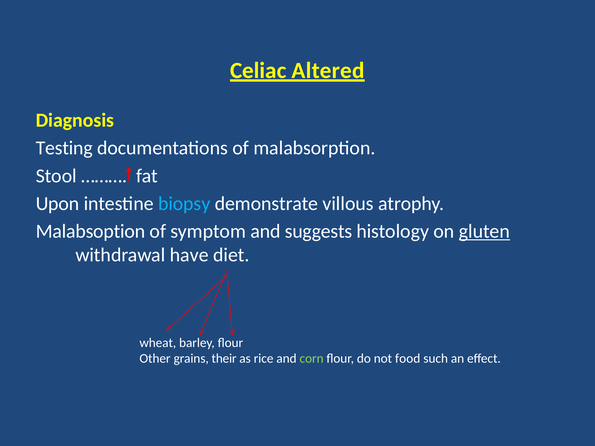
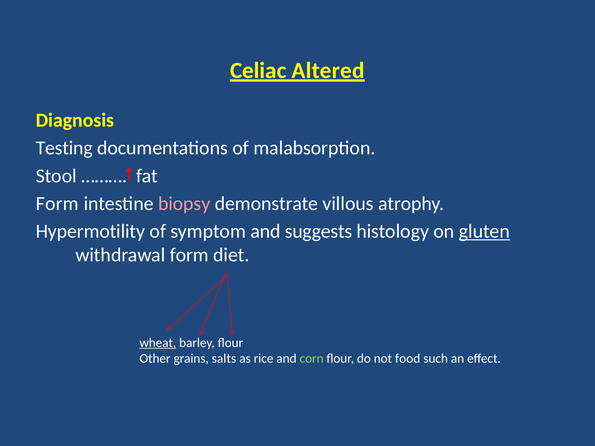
Upon: Upon -> Form (57, 204)
biopsy colour: light blue -> pink (184, 204)
Malabsoption: Malabsoption -> Hypermotility (90, 231)
withdrawal have: have -> form (189, 255)
wheat underline: none -> present (158, 343)
their: their -> salts (224, 359)
